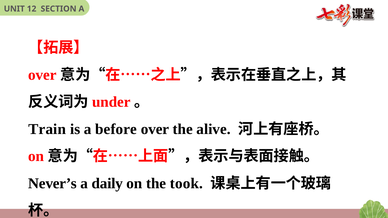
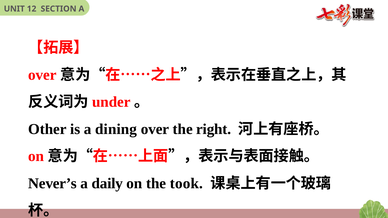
Train: Train -> Other (47, 129)
before: before -> dining (116, 129)
alive: alive -> right (214, 129)
